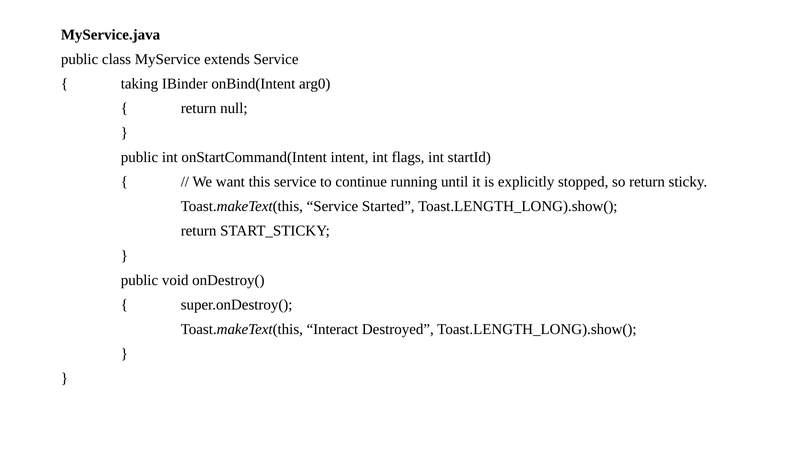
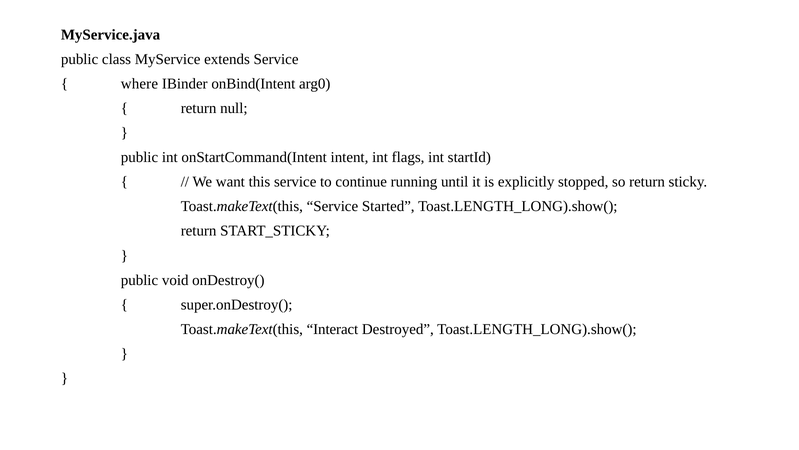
taking: taking -> where (139, 84)
